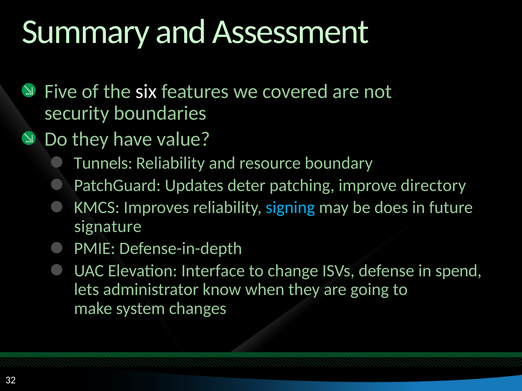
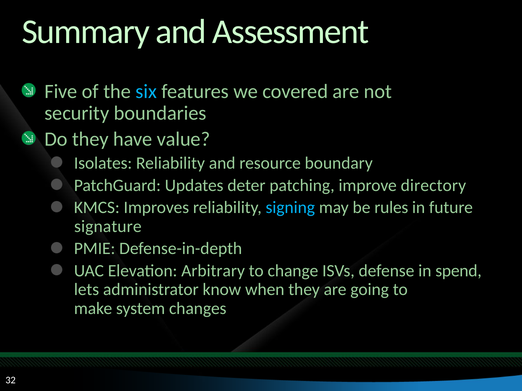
six colour: white -> light blue (146, 92)
Tunnels: Tunnels -> Isolates (103, 163)
does: does -> rules (391, 208)
Interface: Interface -> Arbitrary (213, 271)
